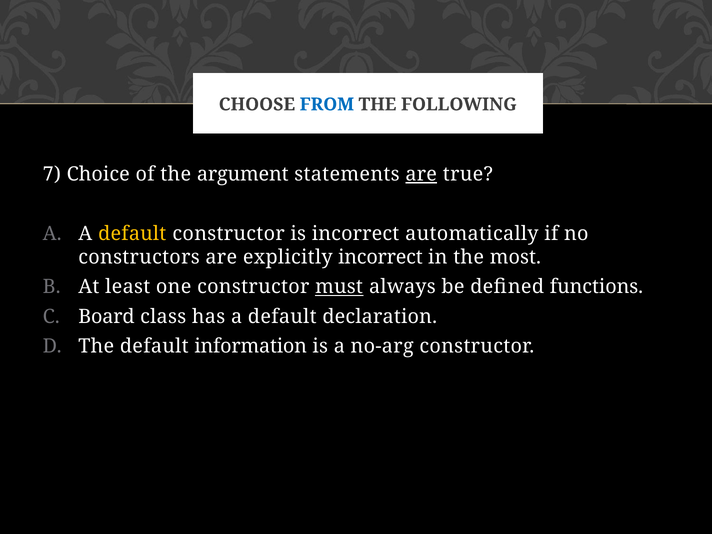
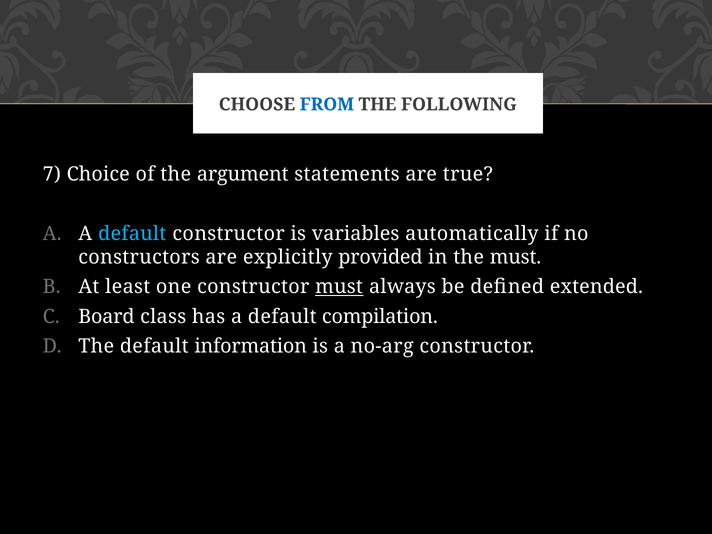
are underline: present -> none (421, 174)
default colour: yellow -> light blue (132, 234)
is incorrect: incorrect -> variables (356, 234)
explicitly incorrect: incorrect -> provided (380, 257)
the most: most -> must (516, 257)
functions: functions -> extended (596, 287)
declaration: declaration -> compilation (380, 317)
